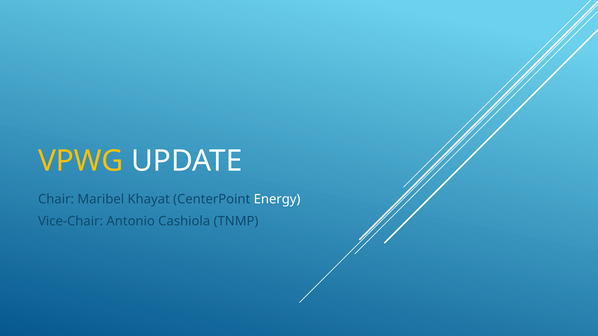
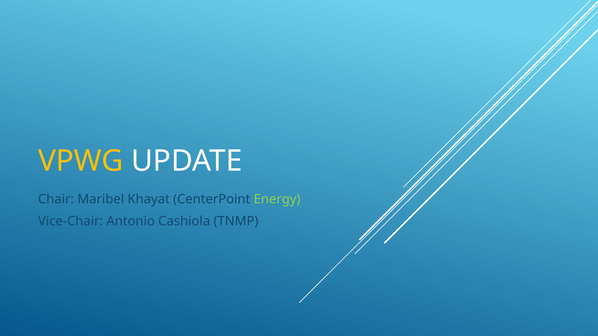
Energy colour: white -> light green (277, 200)
